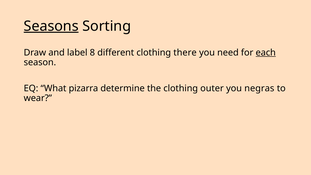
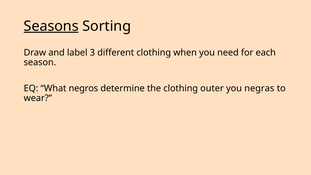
8: 8 -> 3 (92, 53)
there: there -> when (185, 53)
each underline: present -> none (266, 53)
pizarra: pizarra -> negros (83, 88)
